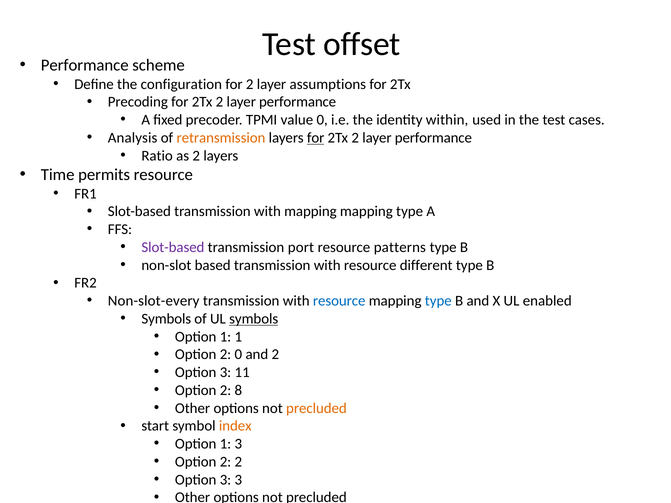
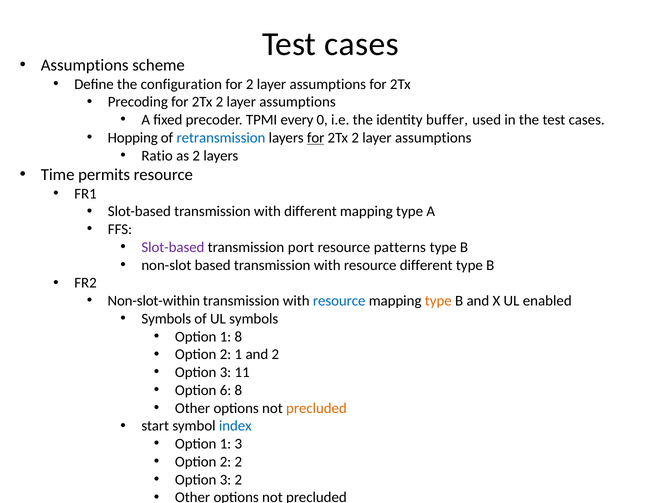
offset: offset -> cases (362, 44)
Performance: Performance -> Assumptions (85, 65)
performance: performance -> assumptions (298, 102)
value: value -> every (297, 120)
within: within -> buffer (447, 120)
Analysis: Analysis -> Hopping (133, 138)
retransmission colour: orange -> blue (221, 138)
performance: performance -> assumptions (433, 138)
with mapping: mapping -> different (310, 212)
Non-slot-every: Non-slot-every -> Non-slot-within (154, 301)
type colour: blue -> orange (438, 301)
symbols underline: present -> none (254, 319)
1 1: 1 -> 8 (238, 337)
2 0: 0 -> 1 (238, 355)
2: 2 -> 6 (226, 391)
index colour: orange -> blue (235, 426)
3 3: 3 -> 2 (238, 480)
